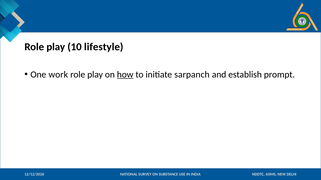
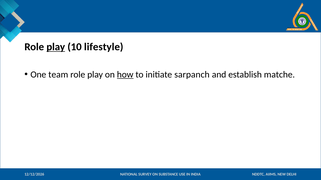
play underline: none -> present (56, 47)
work: work -> team (58, 75)
prompt: prompt -> matche (279, 75)
